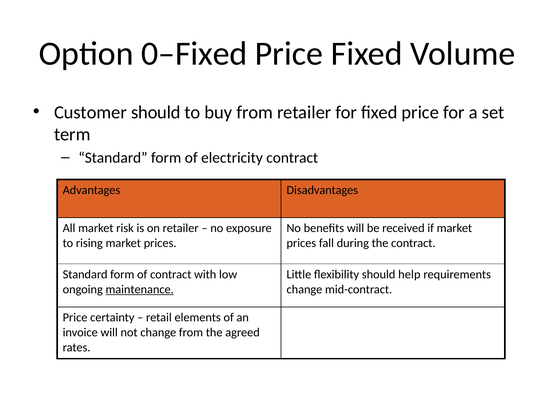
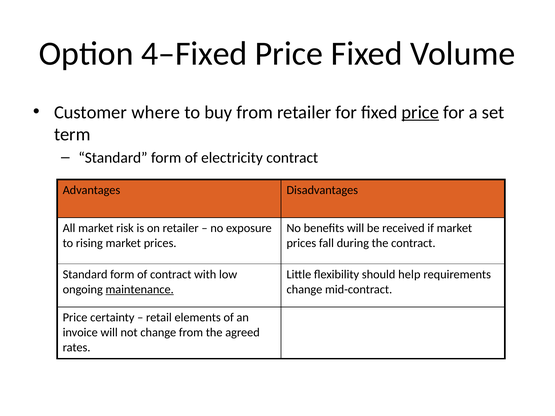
0–Fixed: 0–Fixed -> 4–Fixed (194, 54)
Customer should: should -> where (156, 112)
price underline: none -> present (420, 112)
